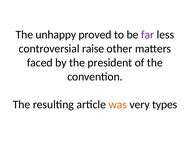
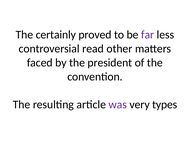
unhappy: unhappy -> certainly (56, 35)
raise: raise -> read (93, 48)
was colour: orange -> purple (118, 104)
